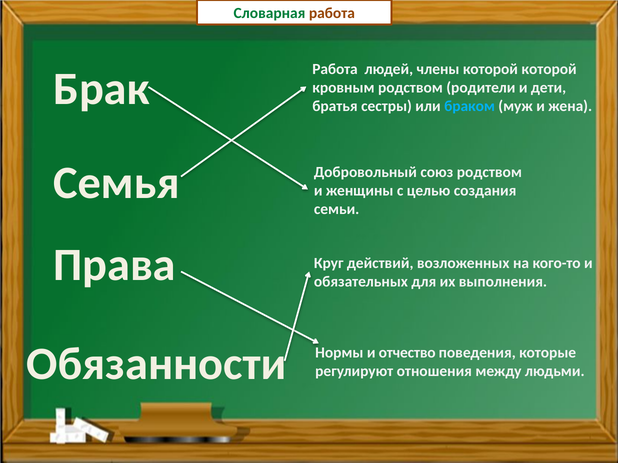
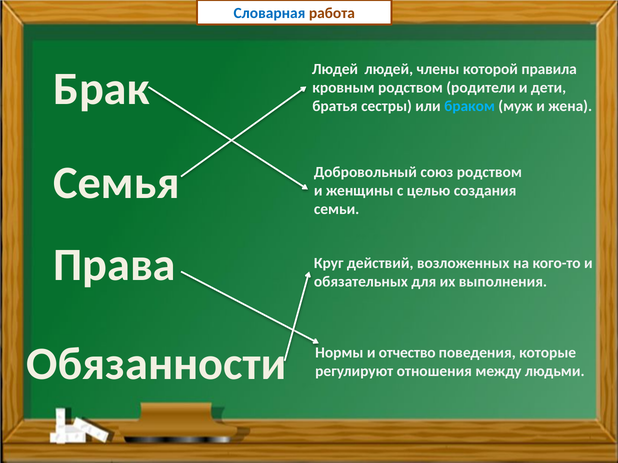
Словарная colour: green -> blue (269, 13)
Работа: Работа -> Людей (335, 69)
которой которой: которой -> правила (549, 69)
